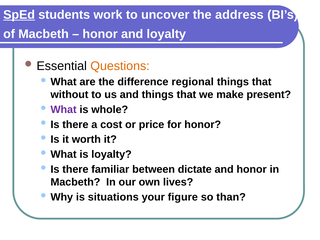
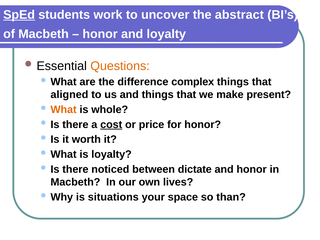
address: address -> abstract (239, 15)
regional: regional -> complex (193, 82)
without: without -> aligned (69, 95)
What colour: purple -> orange (64, 110)
cost underline: none -> present (111, 124)
familiar: familiar -> noticed (110, 169)
figure: figure -> space (183, 197)
